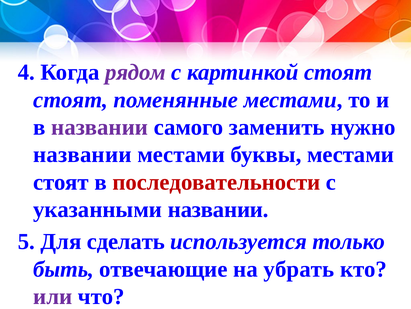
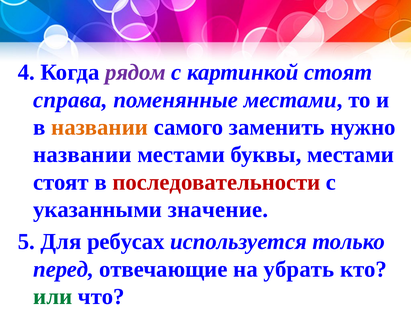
стоят: стоят -> справа (70, 100)
названии colour: purple -> orange (100, 127)
указанными названии: названии -> значение (218, 209)
сделать: сделать -> ребусах (126, 241)
быть: быть -> перед (63, 268)
или colour: purple -> green (53, 296)
